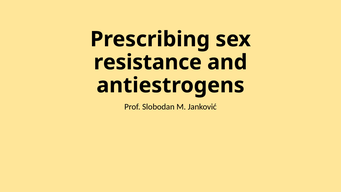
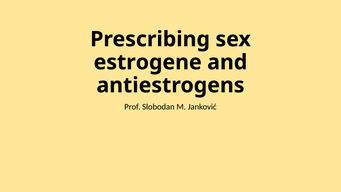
resistance: resistance -> estrogene (148, 62)
